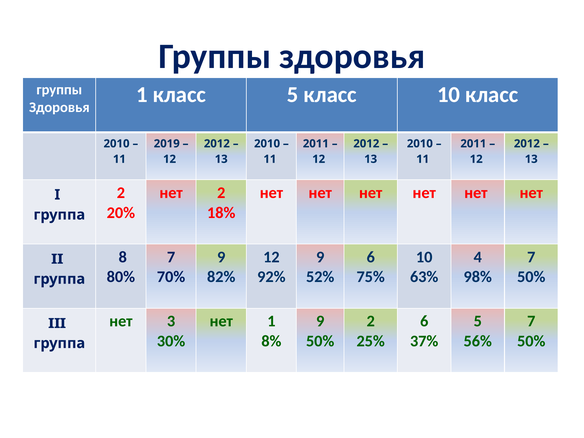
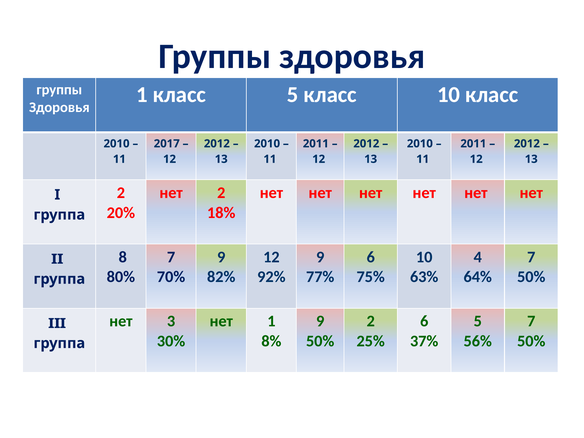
2019: 2019 -> 2017 (167, 144)
52%: 52% -> 77% (320, 277)
98%: 98% -> 64% (478, 277)
